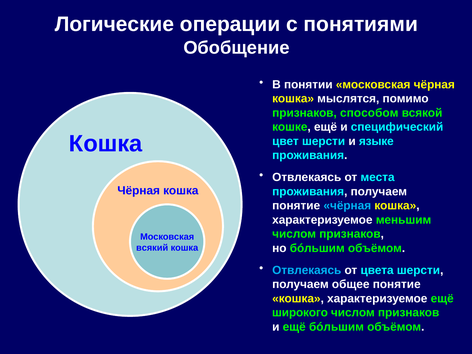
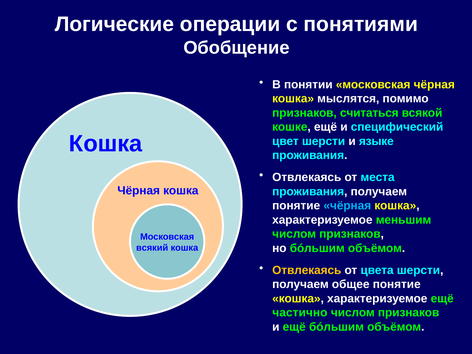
способом: способом -> считаться (369, 113)
Отвлекаясь colour: light blue -> yellow (307, 270)
широкого: широкого -> частично (300, 313)
